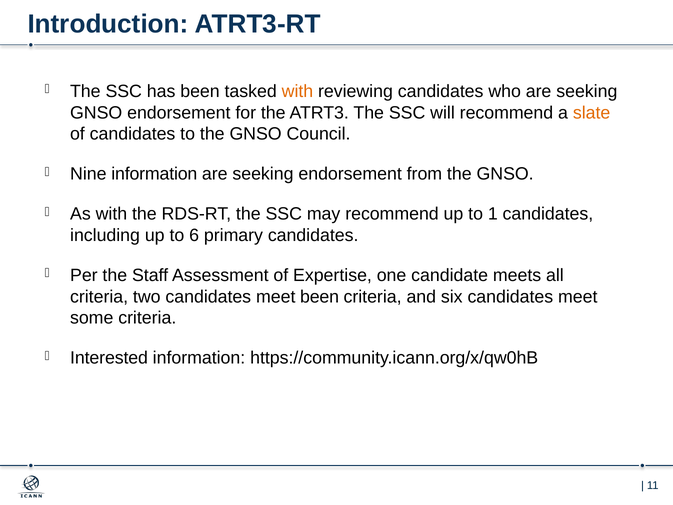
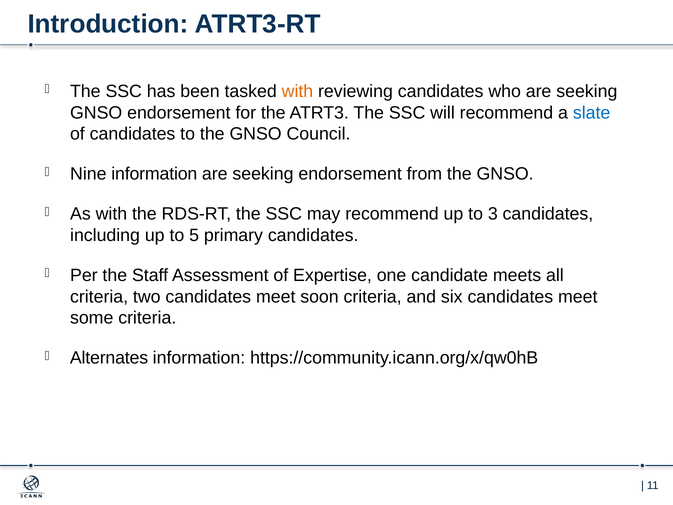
slate colour: orange -> blue (592, 113)
1: 1 -> 3 (493, 214)
6: 6 -> 5 (194, 235)
meet been: been -> soon (319, 297)
Interested: Interested -> Alternates (109, 358)
